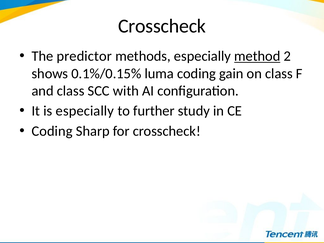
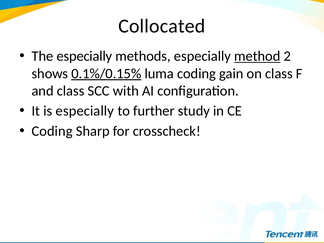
Crosscheck: Crosscheck -> Collocated (162, 26)
The predictor: predictor -> especially (84, 56)
0.1%/0.15% underline: none -> present (106, 74)
